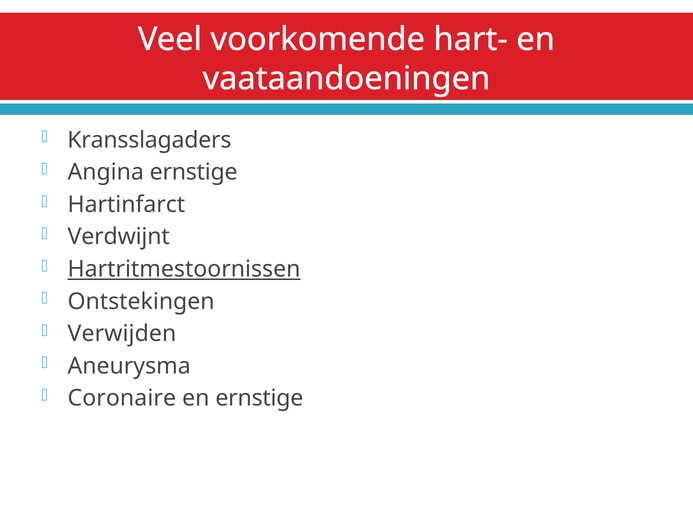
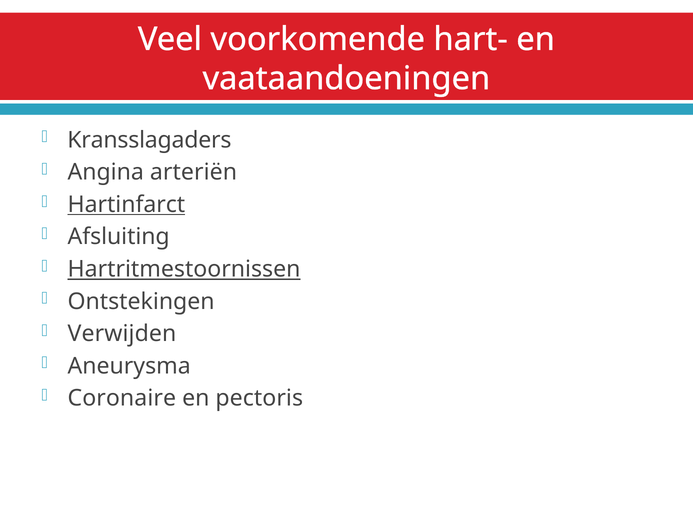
Angina ernstige: ernstige -> arteriën (193, 173)
Hartinfarct underline: none -> present (126, 205)
Verdwijnt: Verdwijnt -> Afsluiting (119, 237)
en ernstige: ernstige -> pectoris (259, 399)
